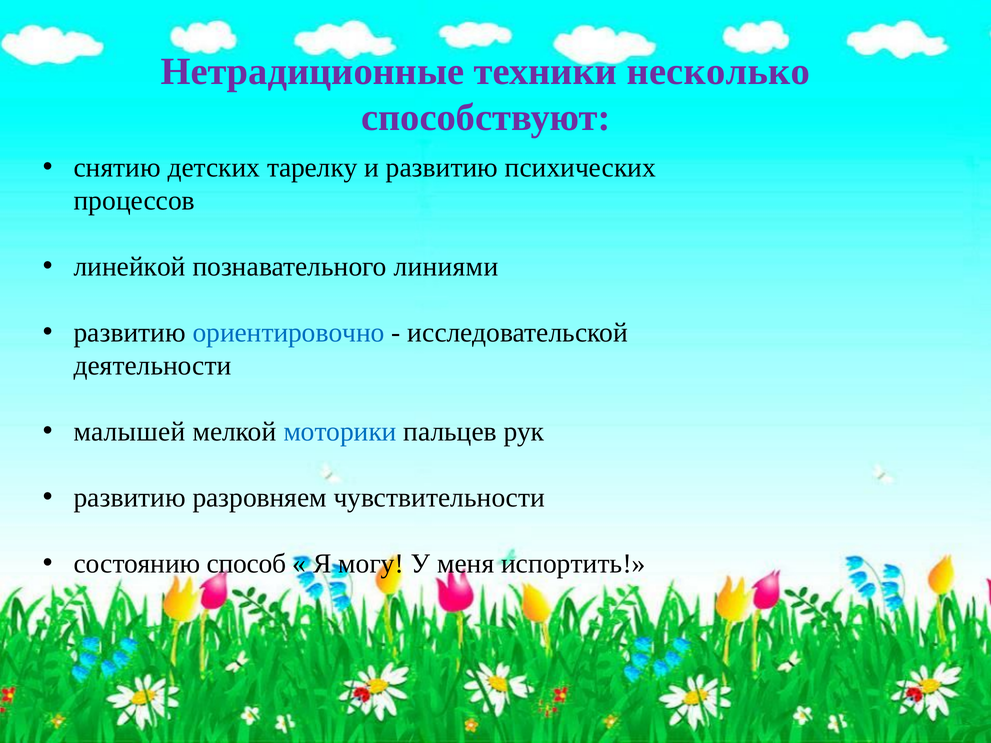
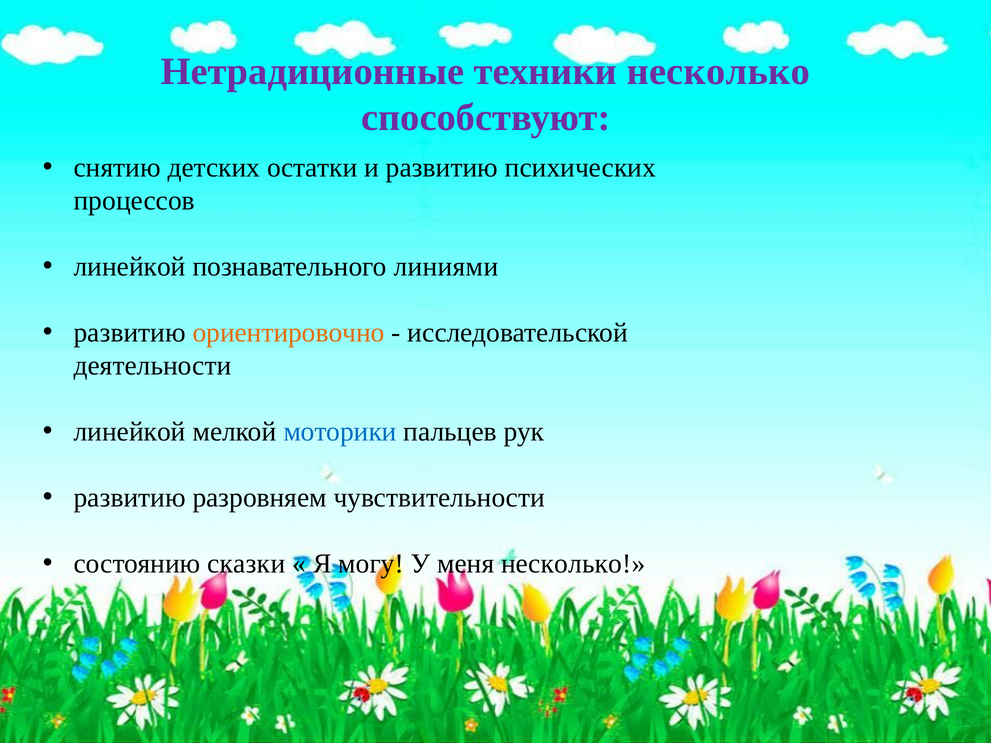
тарелку: тарелку -> остатки (312, 168)
ориентировочно colour: blue -> orange (289, 333)
малышей: малышей -> линейкой (130, 432)
способ: способ -> сказки (246, 564)
меня испортить: испортить -> несколько (573, 564)
